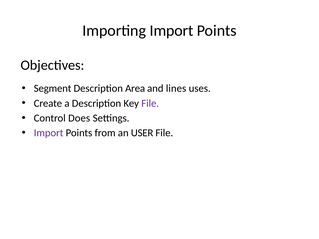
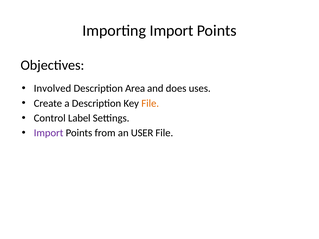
Segment: Segment -> Involved (52, 88)
lines: lines -> does (176, 88)
File colour: purple -> orange (150, 103)
Does: Does -> Label (79, 118)
